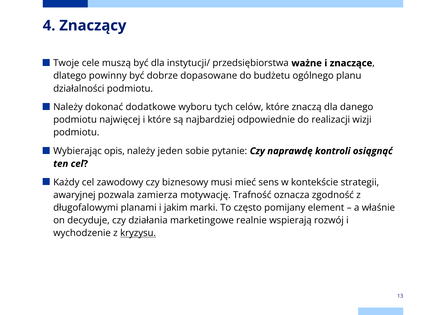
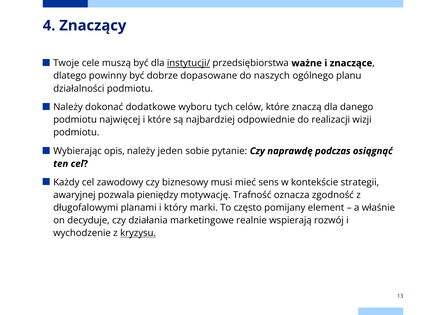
instytucji/ underline: none -> present (189, 63)
budżetu: budżetu -> naszych (272, 76)
kontroli: kontroli -> podczas (333, 151)
zamierza: zamierza -> pieniędzy (157, 195)
jakim: jakim -> który (176, 208)
